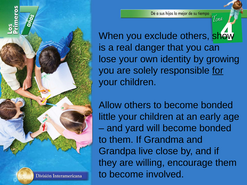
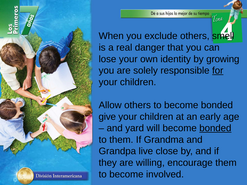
show: show -> smell (223, 36)
little: little -> give (107, 117)
bonded underline: none -> present (215, 128)
